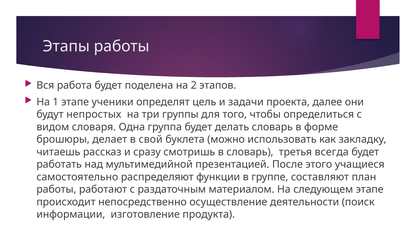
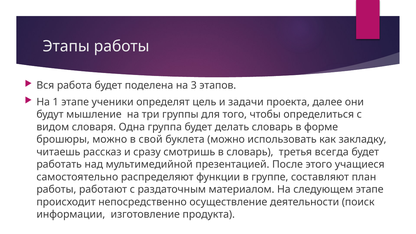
2: 2 -> 3 (194, 85)
непростых: непростых -> мышление (94, 115)
брошюры делает: делает -> можно (110, 140)
